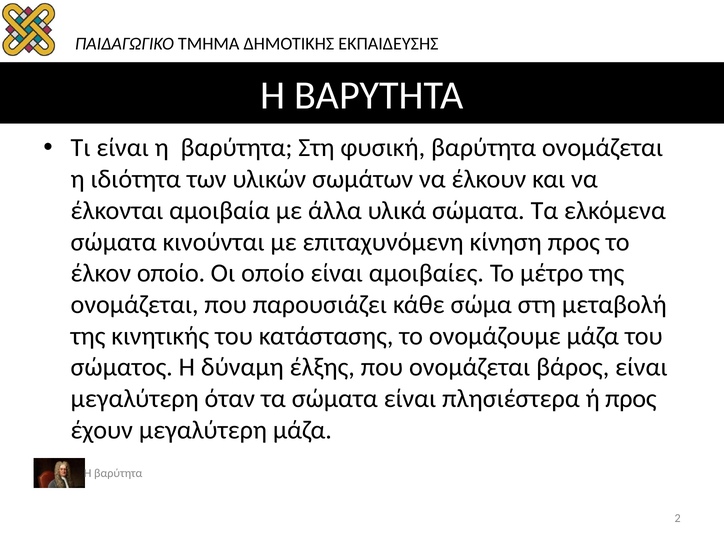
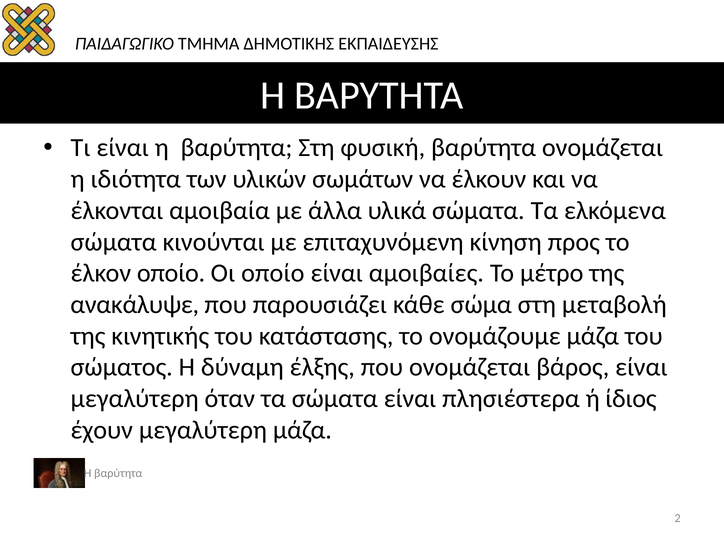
ονομάζεται: ονομάζεται -> ανακάλυψε (135, 305)
ή προς: προς -> ίδιος (631, 399)
